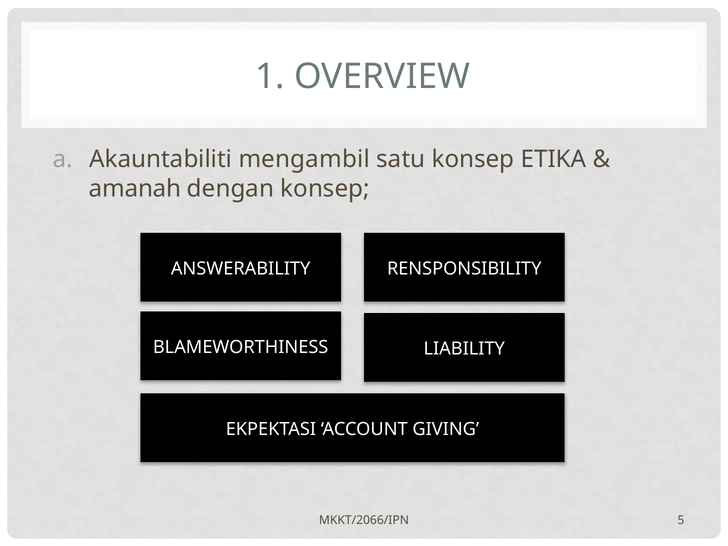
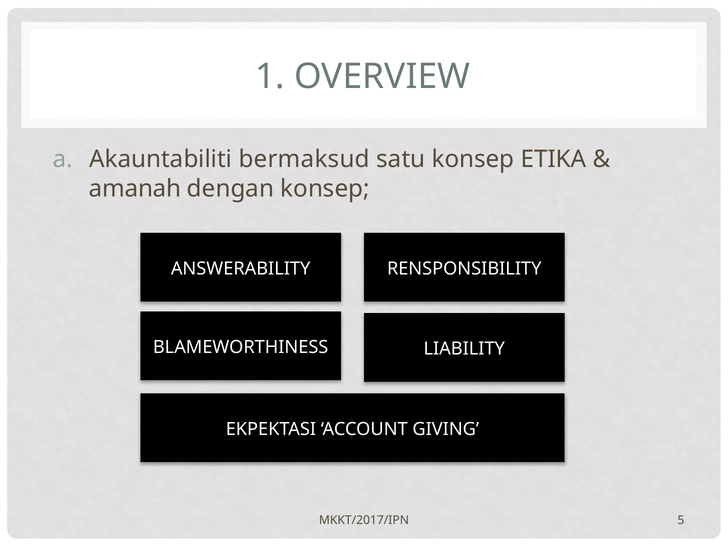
mengambil: mengambil -> bermaksud (304, 159)
MKKT/2066/IPN: MKKT/2066/IPN -> MKKT/2017/IPN (364, 520)
